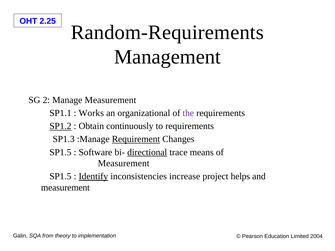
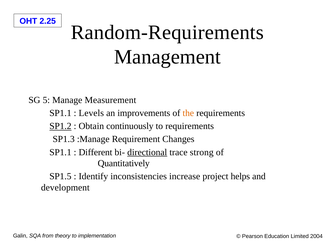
2: 2 -> 5 (46, 100)
Works: Works -> Levels (91, 113)
organizational: organizational -> improvements (144, 113)
the colour: purple -> orange (188, 113)
Requirement underline: present -> none (136, 139)
SP1.5: SP1.5 -> SP1.1 (60, 152)
Software: Software -> Different (95, 152)
means: means -> strong (202, 152)
Measurement: Measurement -> Quantitatively (124, 164)
Identify underline: present -> none (93, 177)
measurement: measurement -> development (65, 188)
